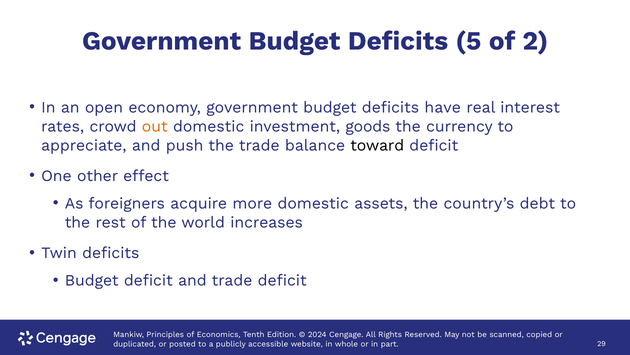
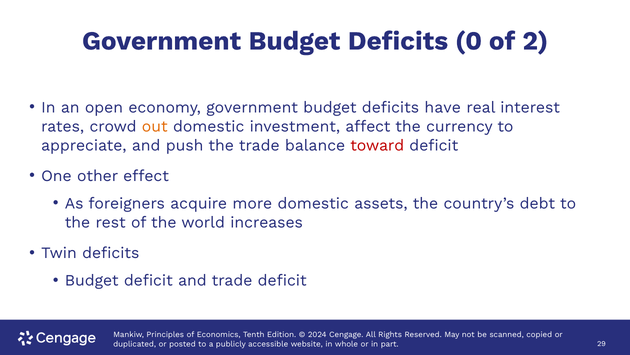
5: 5 -> 0 (469, 41)
goods: goods -> affect (368, 126)
toward colour: black -> red (377, 145)
